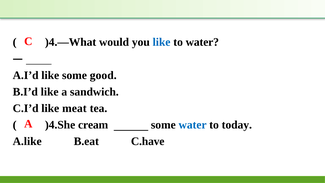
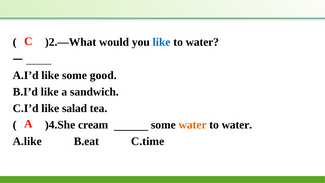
)4.—What: )4.—What -> )2.—What (71, 42)
meat: meat -> salad (75, 108)
water colour: blue -> orange (193, 125)
today: today -> water (237, 125)
C.have: C.have -> C.time (148, 141)
